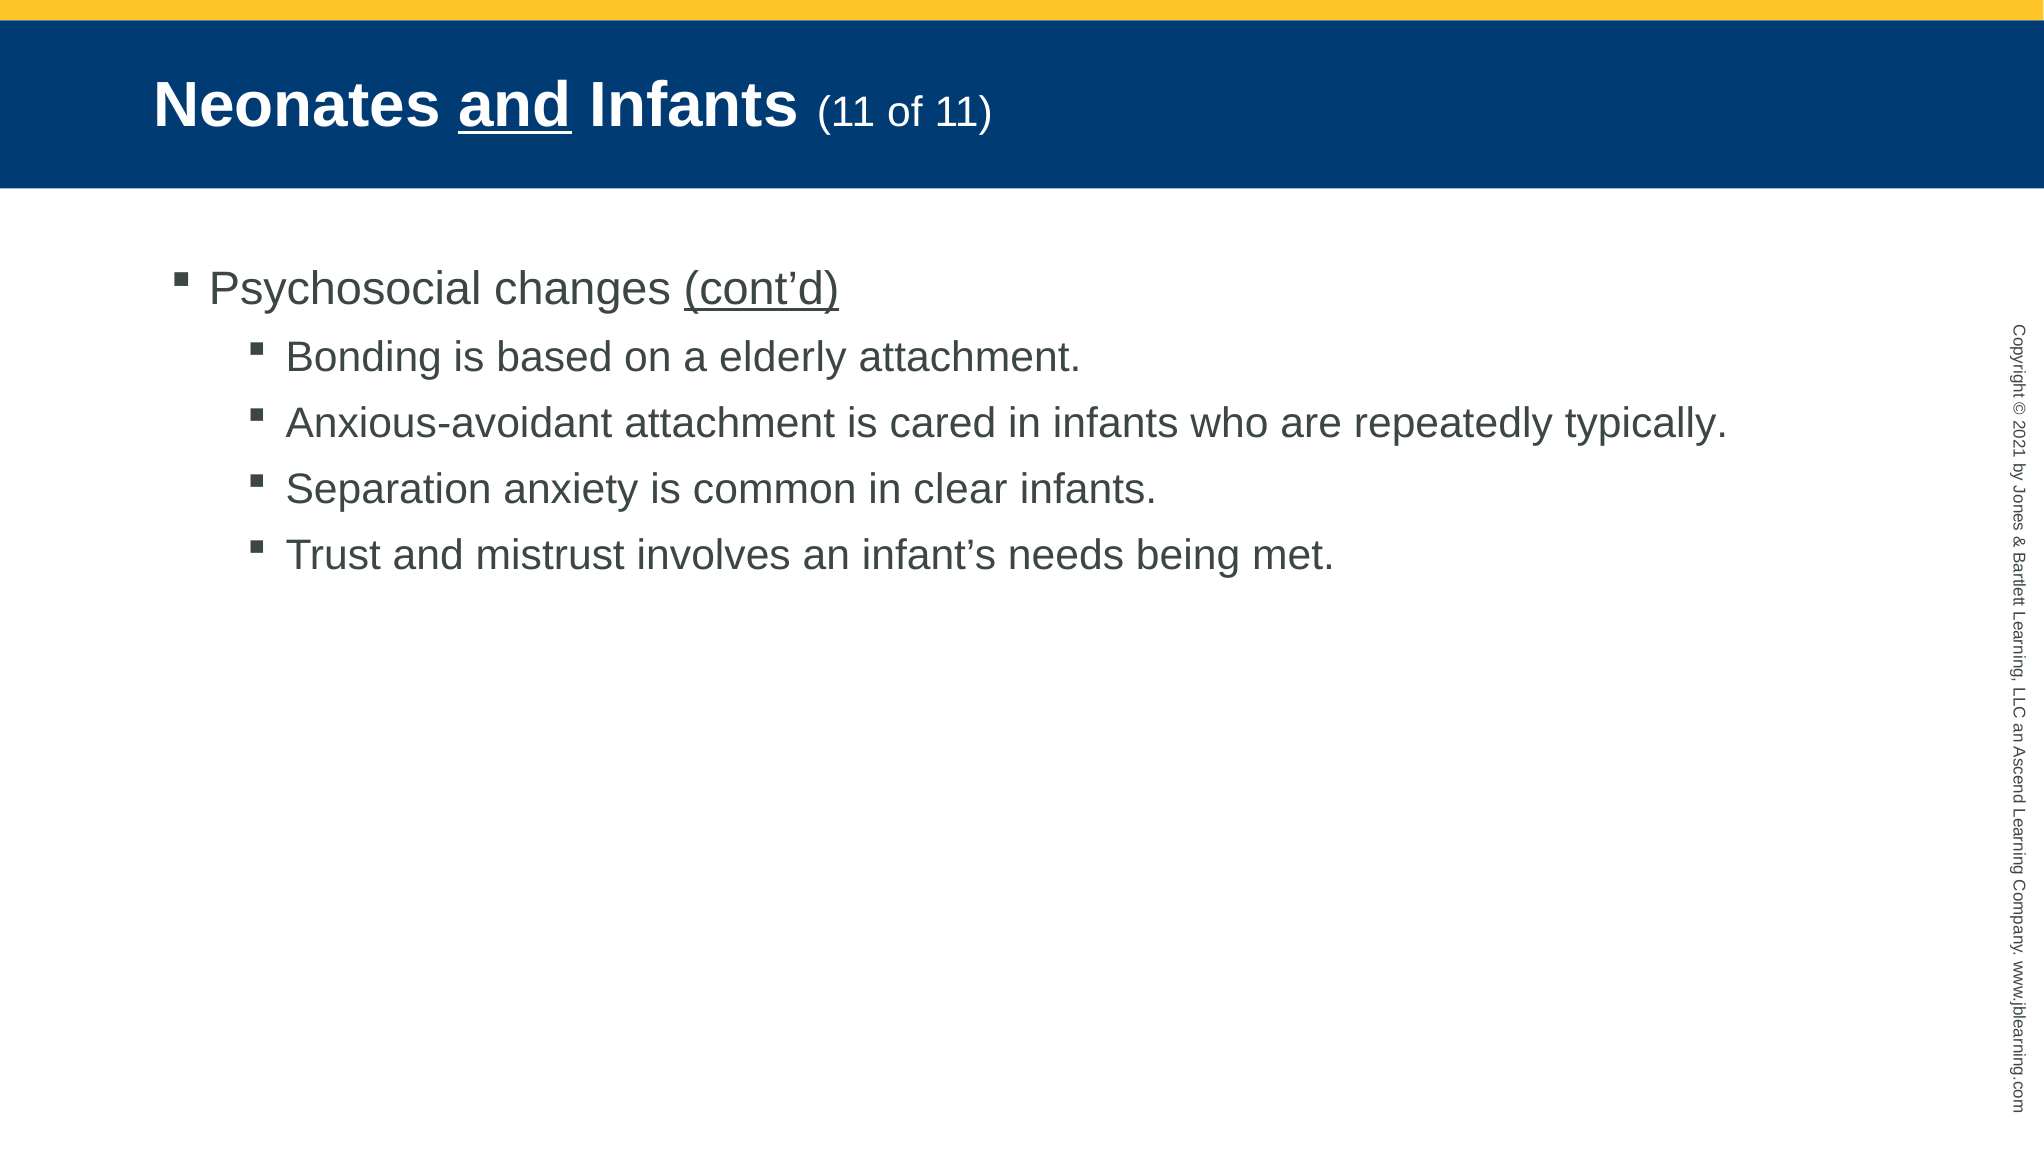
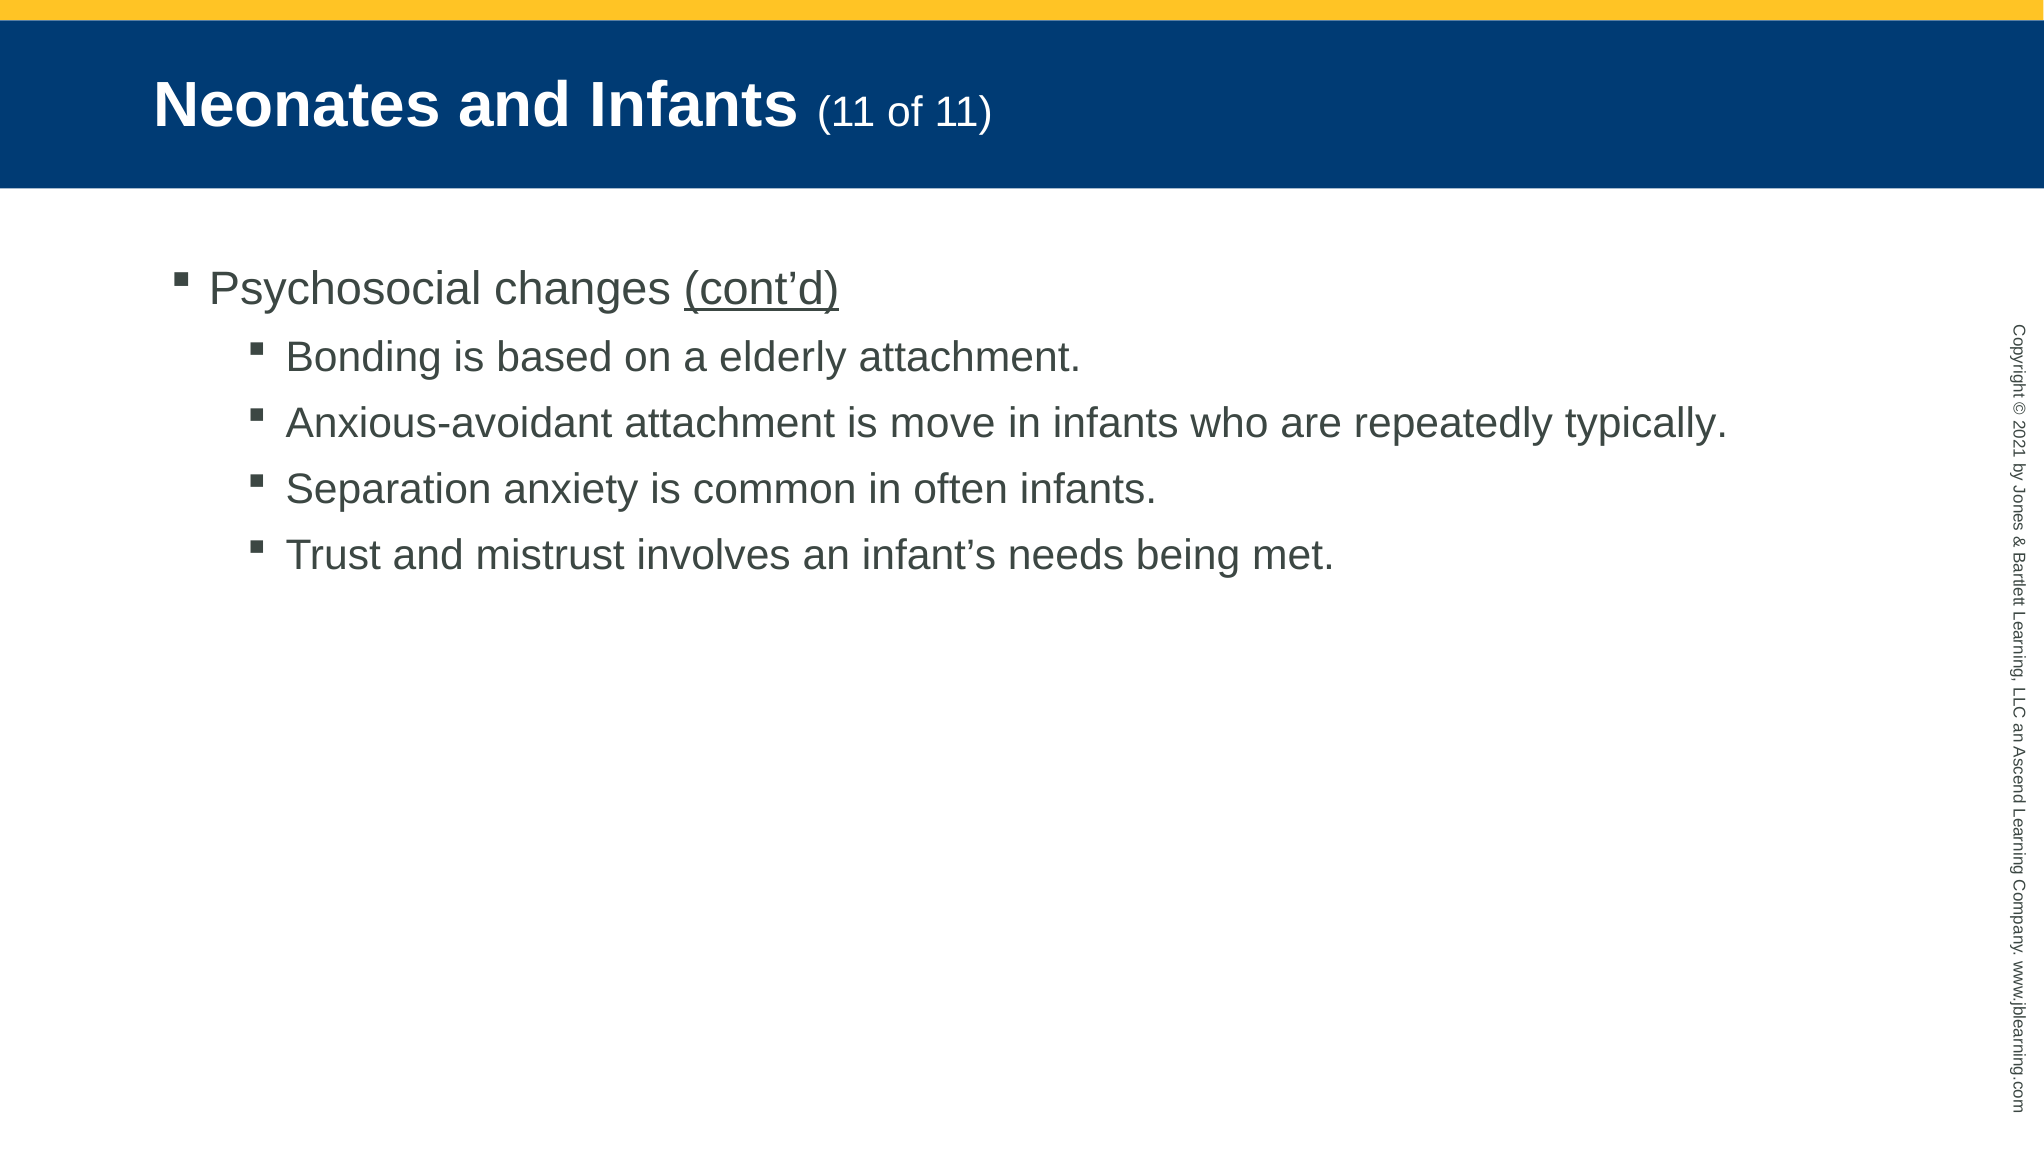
and underline: present -> none (515, 105)
cared: cared -> move (943, 423)
clear: clear -> often (961, 489)
